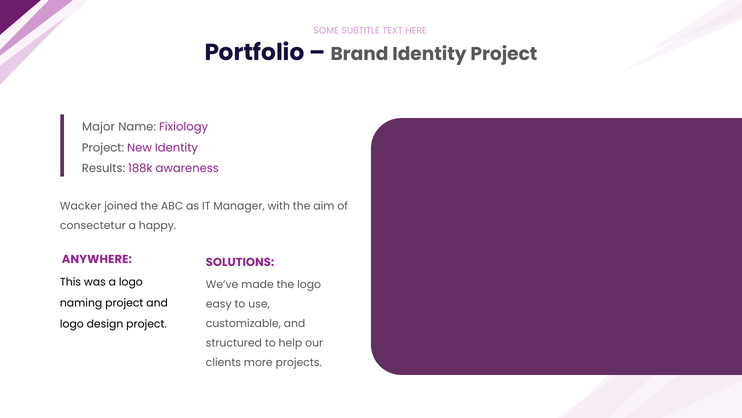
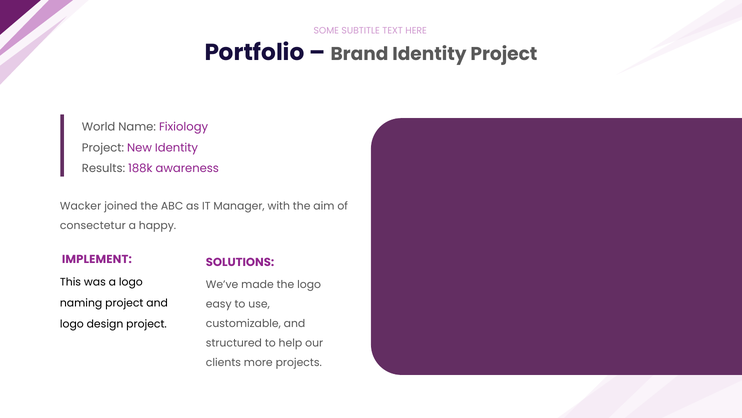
Major: Major -> World (99, 127)
ANYWHERE: ANYWHERE -> IMPLEMENT (97, 259)
